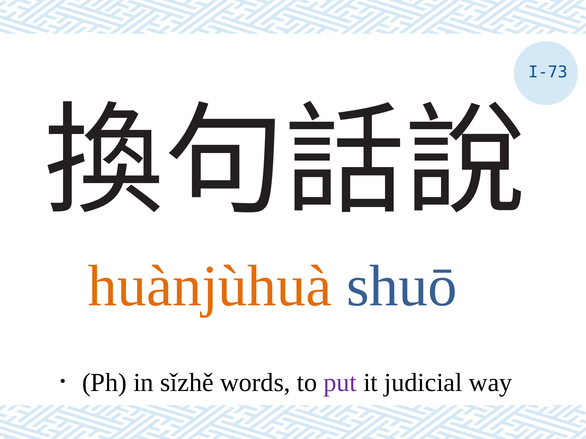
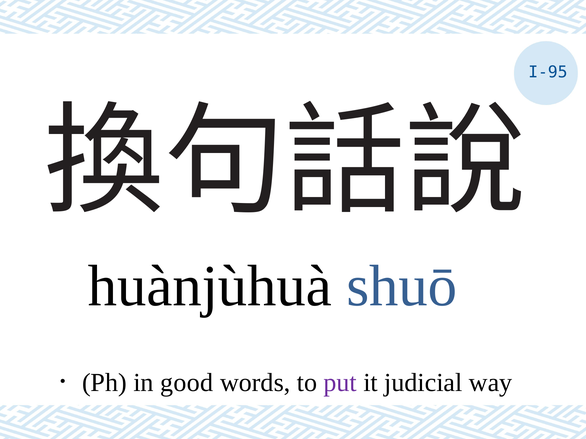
I-73: I-73 -> I-95 (548, 72)
huànjùhuà colour: orange -> black (210, 286)
sǐzhě: sǐzhě -> good (187, 383)
